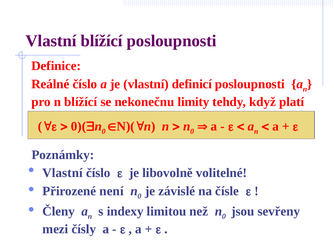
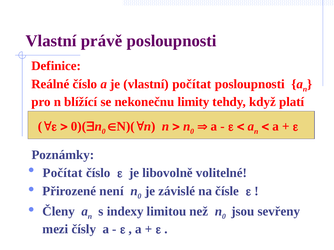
Vlastní blížící: blížící -> právě (102, 41)
vlastní definicí: definicí -> počítat (192, 84)
Vlastní: Vlastní -> Počítat (63, 173)
